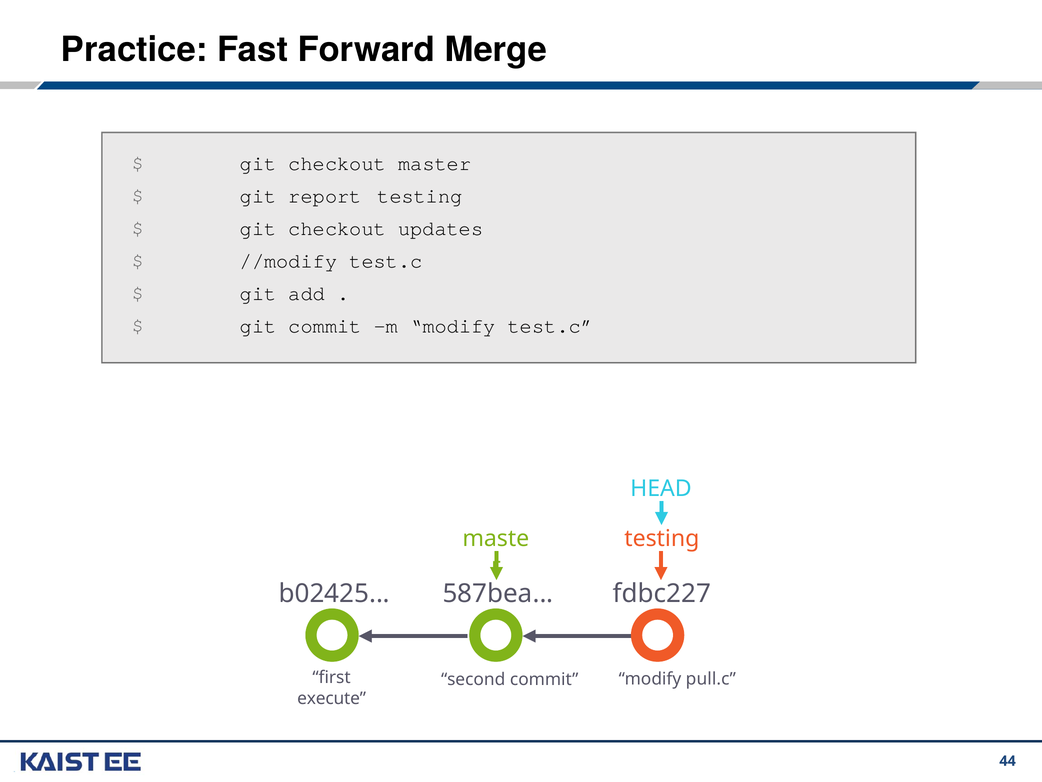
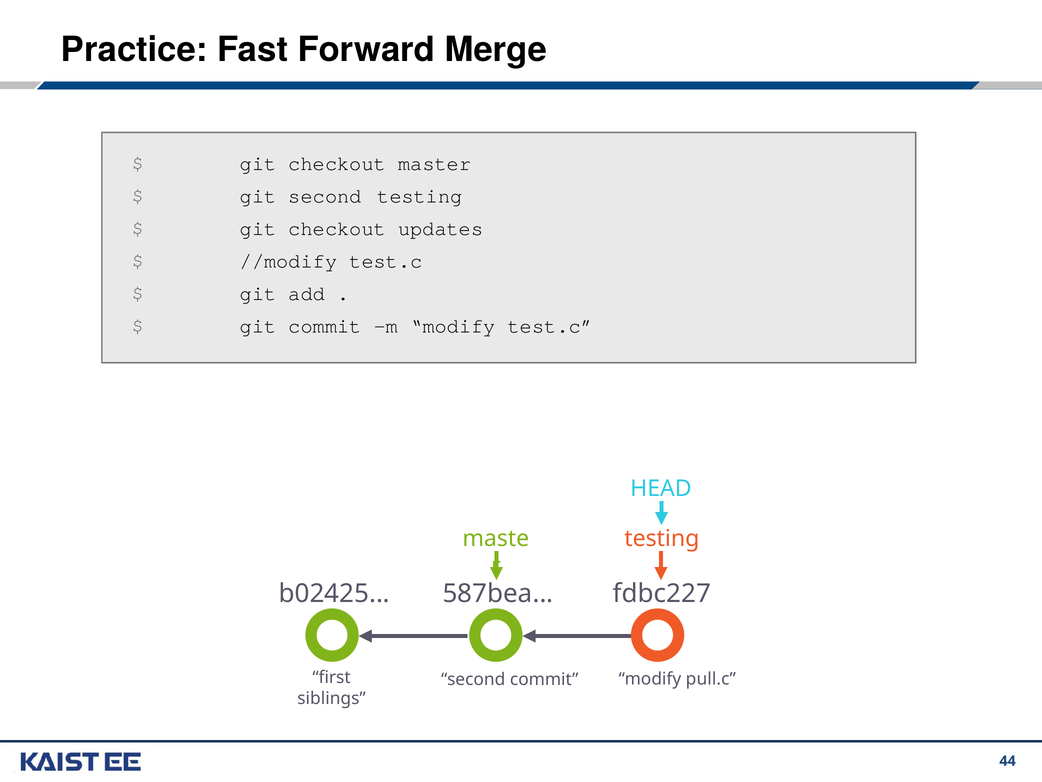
git report: report -> second (325, 196)
execute: execute -> siblings (331, 698)
